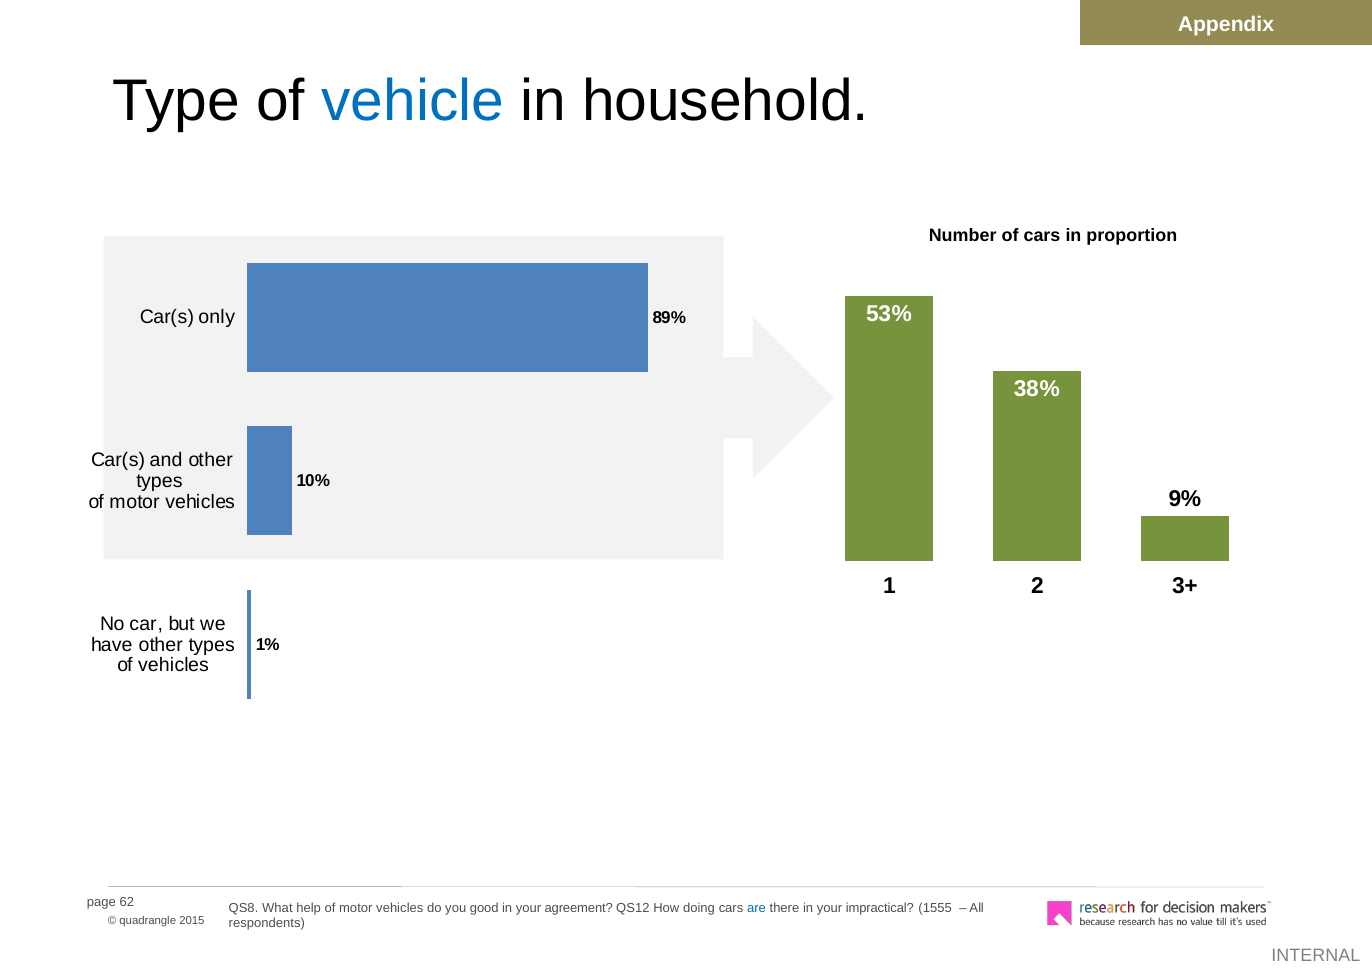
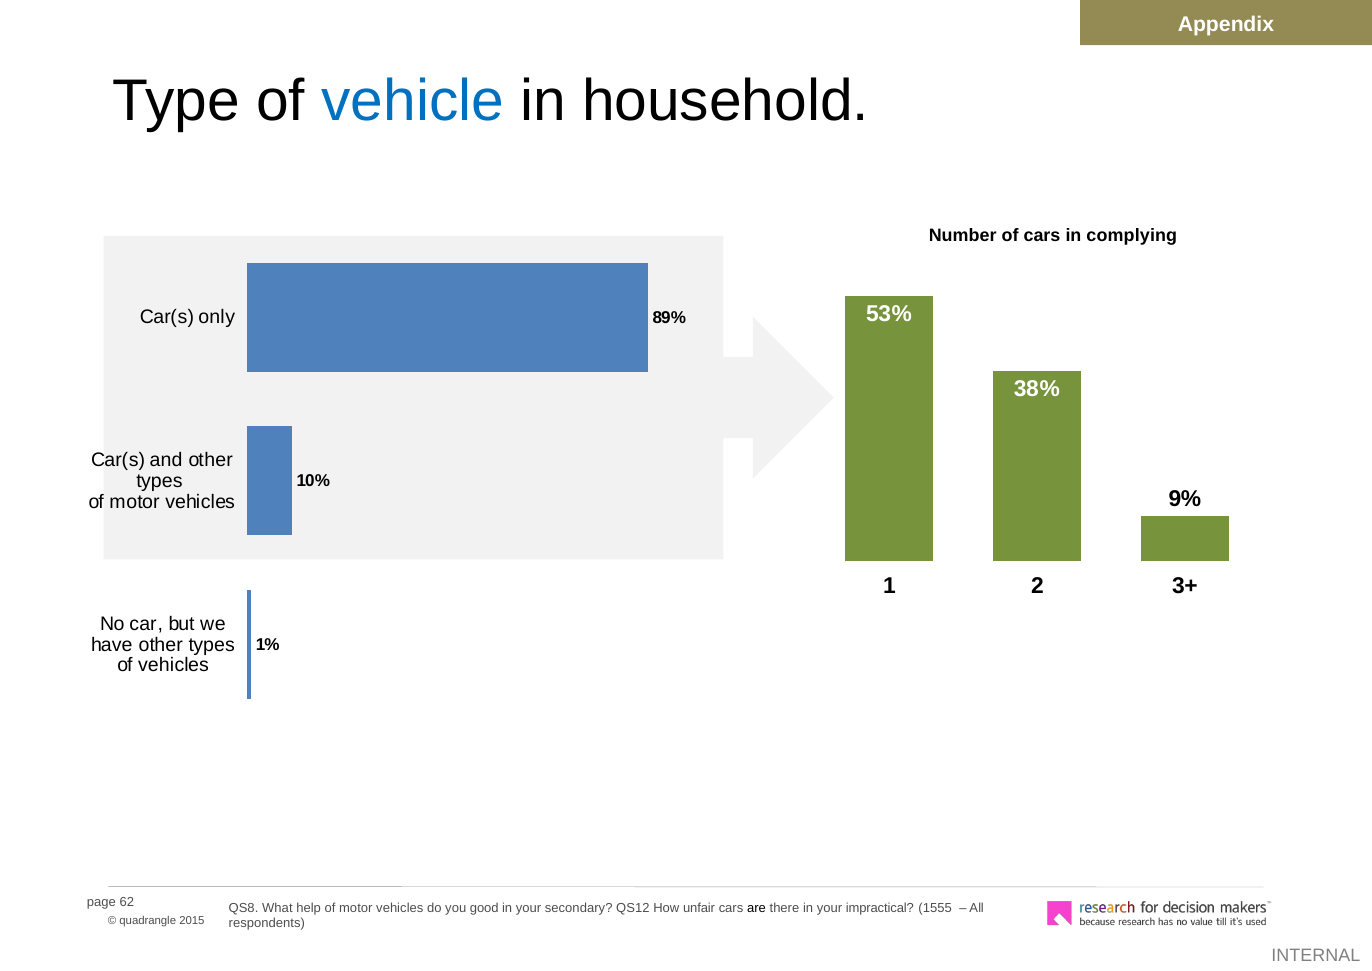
proportion: proportion -> complying (1132, 235)
agreement: agreement -> secondary (579, 908)
doing: doing -> unfair (699, 908)
are colour: blue -> black (756, 908)
